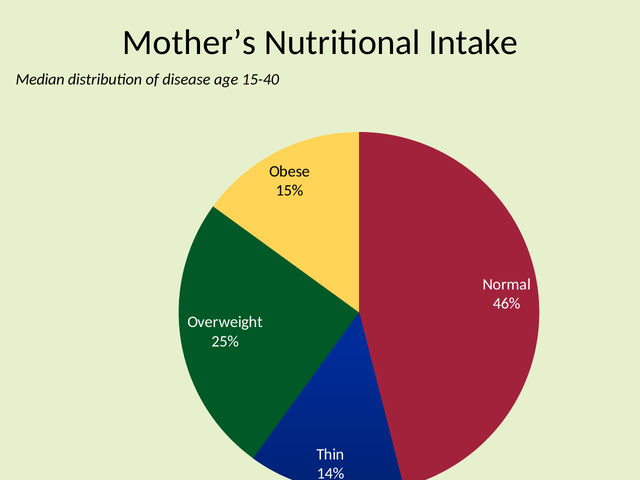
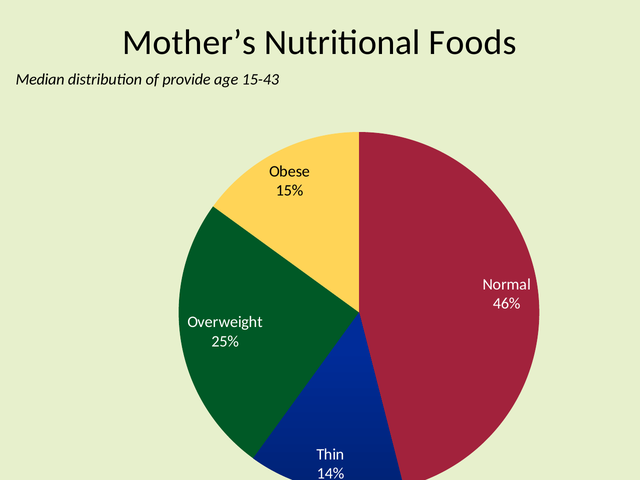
Intake: Intake -> Foods (473, 42)
disease: disease -> provide (186, 80)
15-40: 15-40 -> 15-43 (260, 80)
